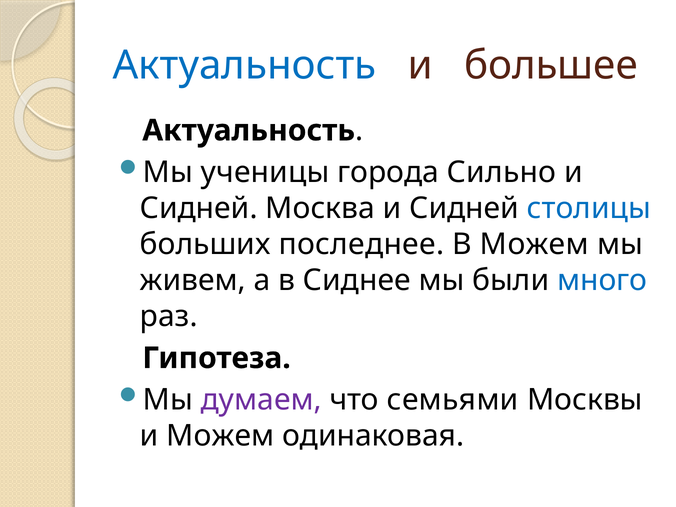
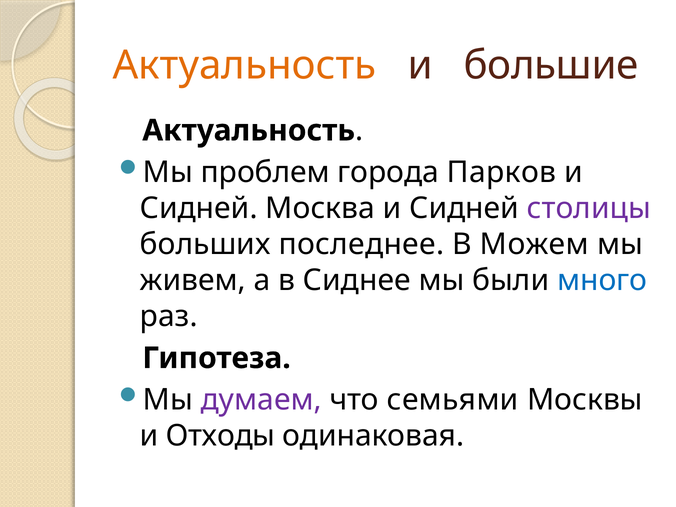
Актуальность colour: blue -> orange (245, 65)
большее: большее -> большие (551, 65)
ученицы: ученицы -> проблем (265, 172)
Сильно: Сильно -> Парков (501, 172)
столицы colour: blue -> purple (589, 208)
и Можем: Можем -> Отходы (221, 436)
